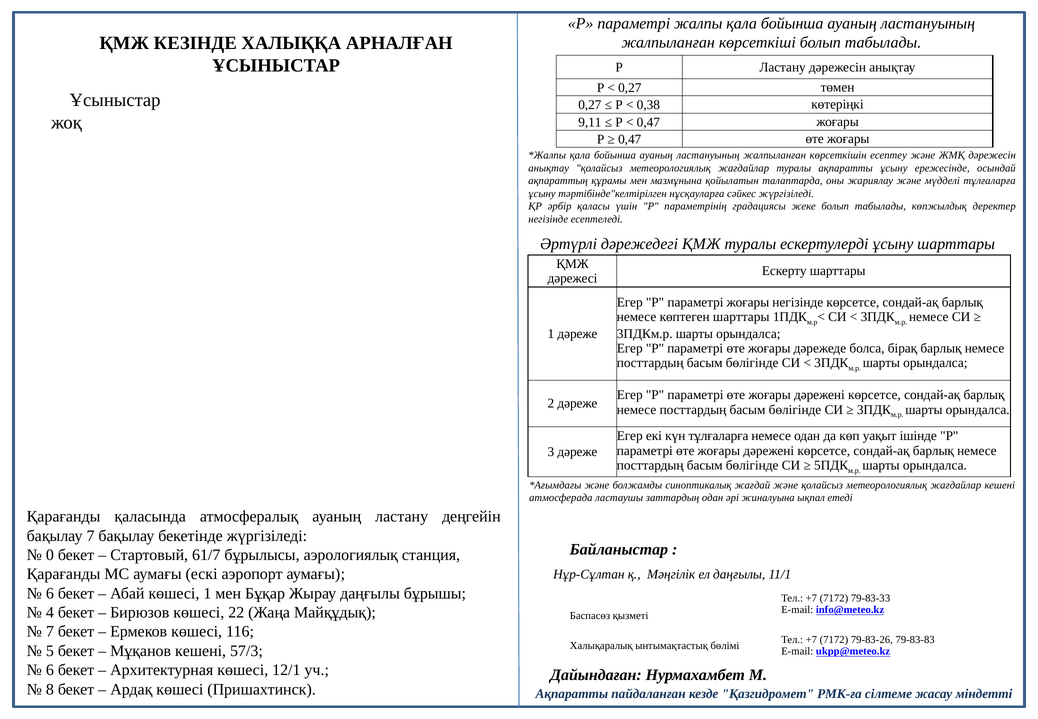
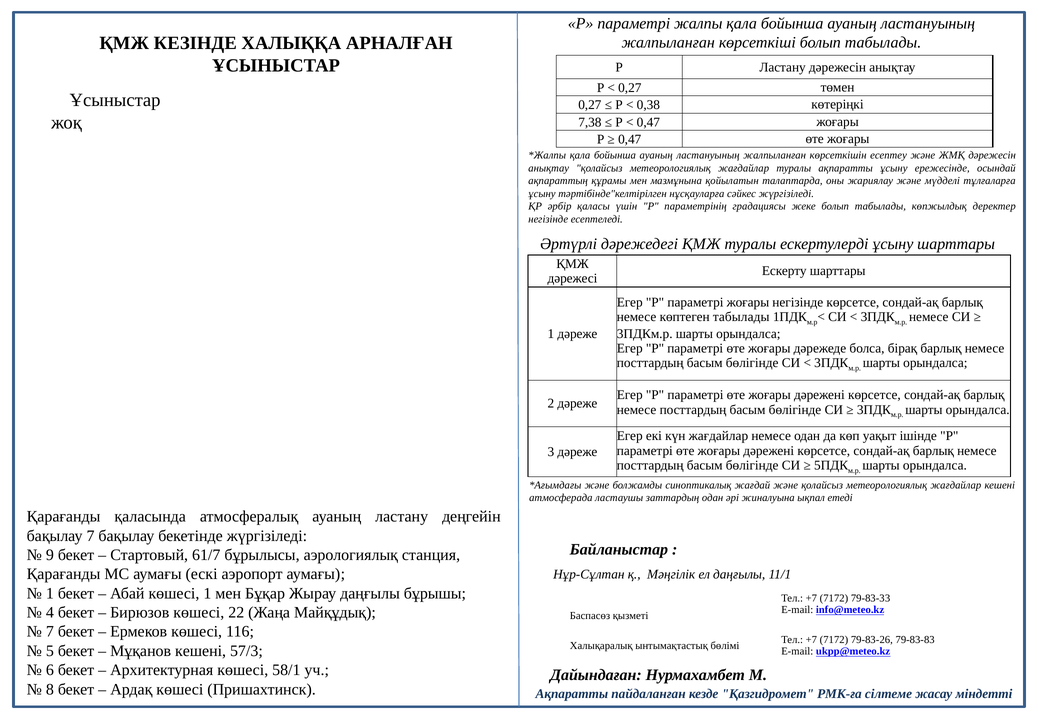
9,11: 9,11 -> 7,38 (590, 122)
көптеген шарттары: шарттары -> табылады (741, 317)
күн тұлғаларға: тұлғаларға -> жағдайлар (718, 436)
0: 0 -> 9 (50, 555)
6: 6 -> 1 (50, 593)
12/1: 12/1 -> 58/1 (286, 670)
